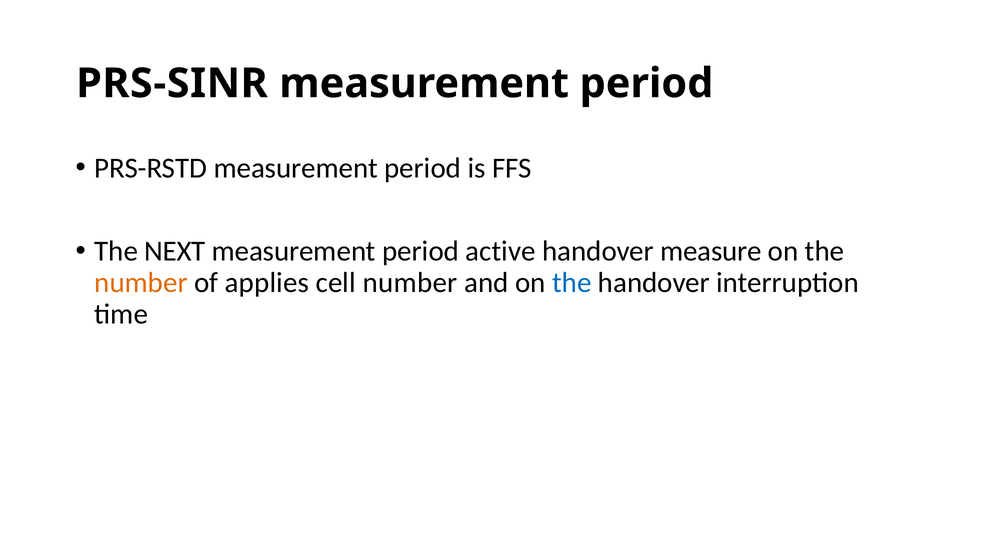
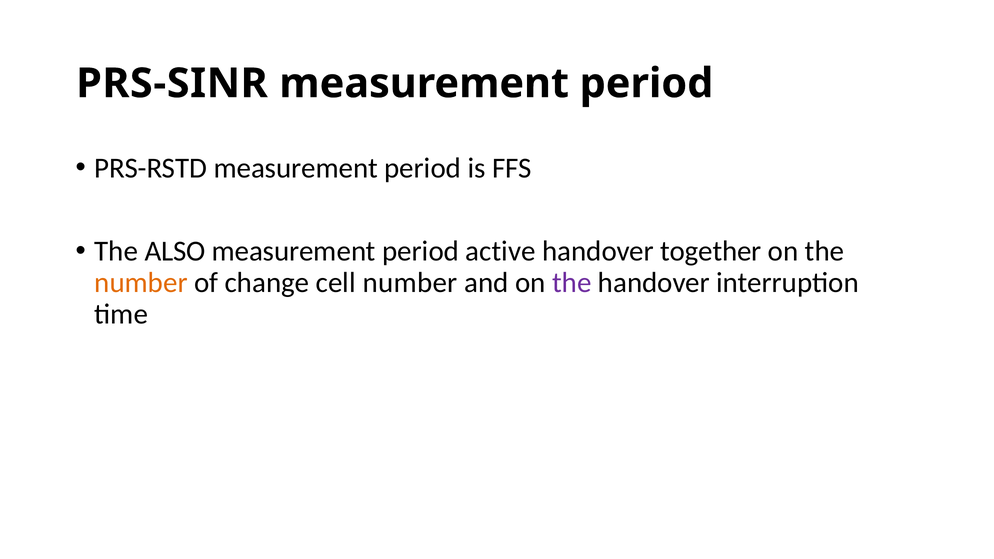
NEXT: NEXT -> ALSO (175, 251)
measure: measure -> together (711, 251)
applies: applies -> change (267, 283)
the colour: blue -> purple (572, 283)
